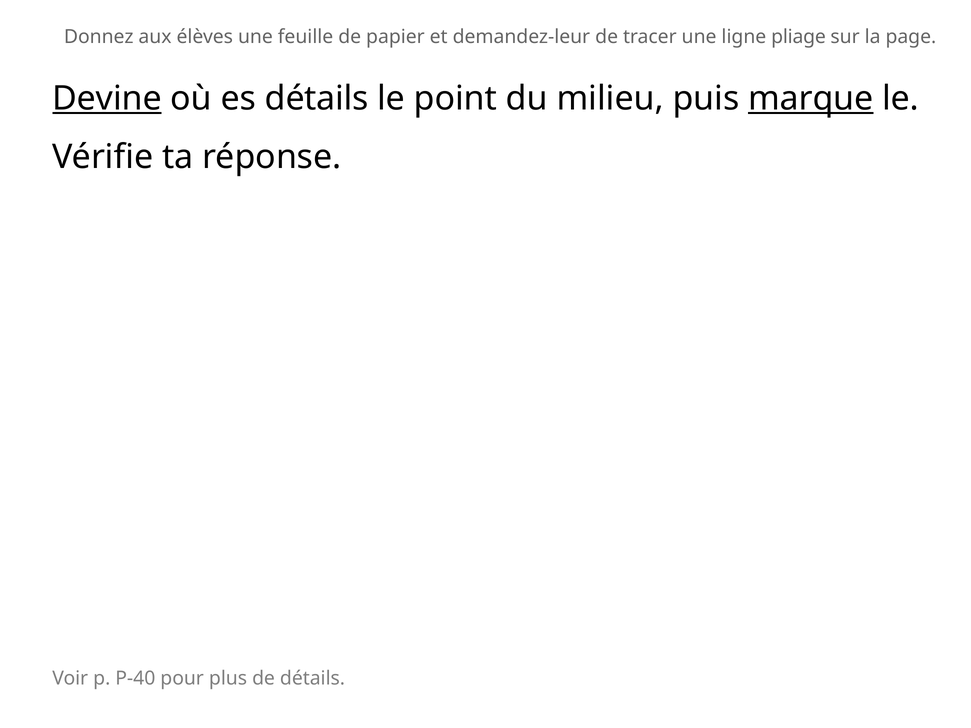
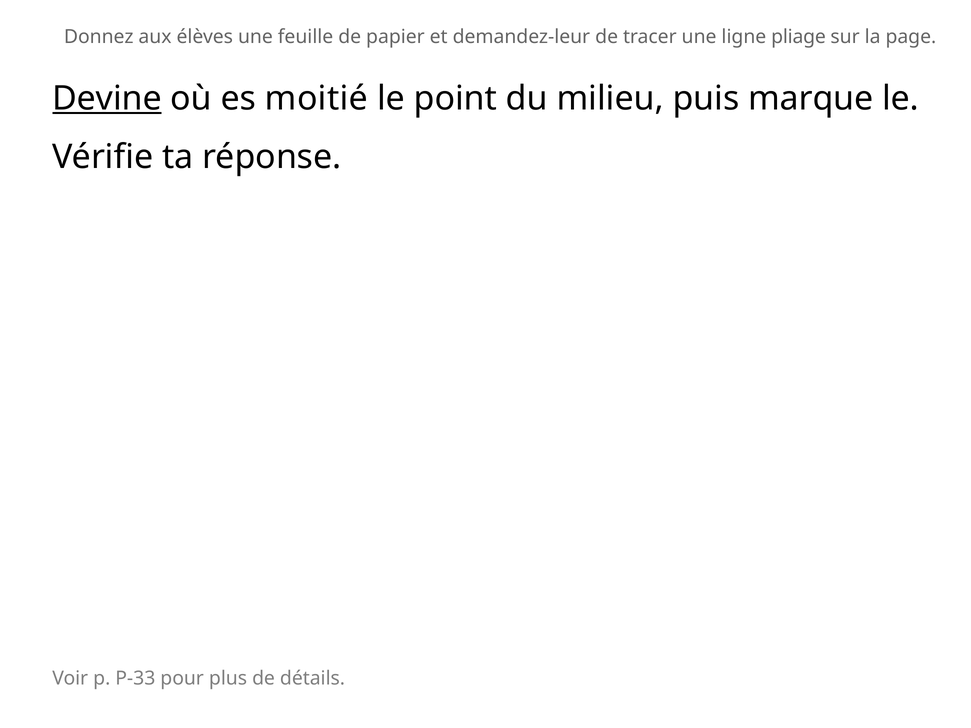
es détails: détails -> moitié (316, 98)
marque underline: present -> none (811, 98)
P-40: P-40 -> P-33 (135, 679)
